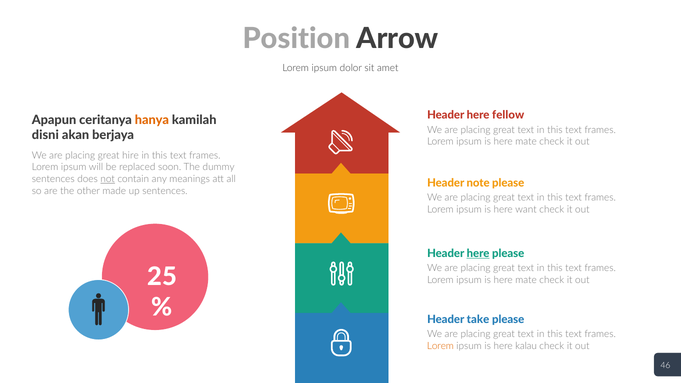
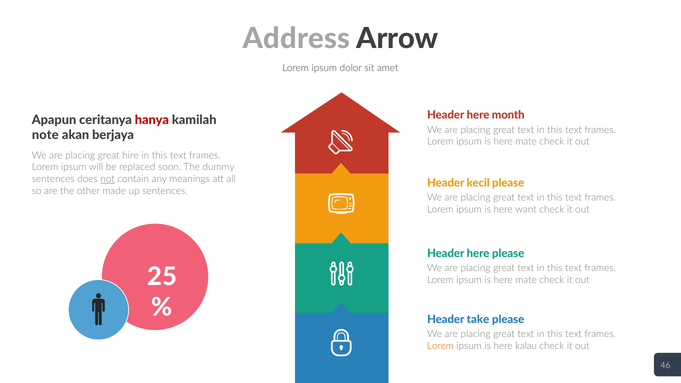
Position: Position -> Address (296, 38)
fellow: fellow -> month (508, 115)
hanya colour: orange -> red (152, 120)
disni: disni -> note (45, 135)
note: note -> kecil (478, 183)
here underline: present -> none (478, 253)
